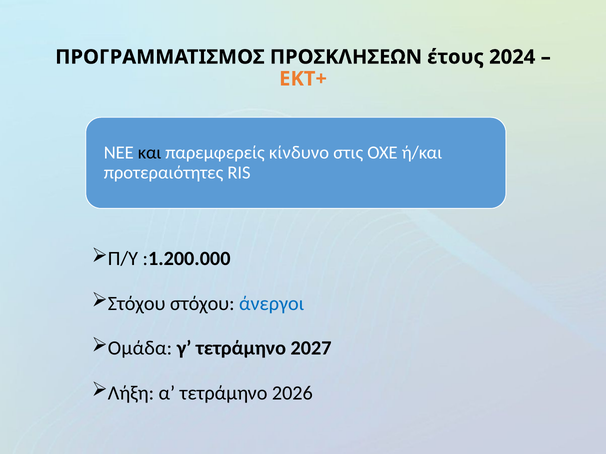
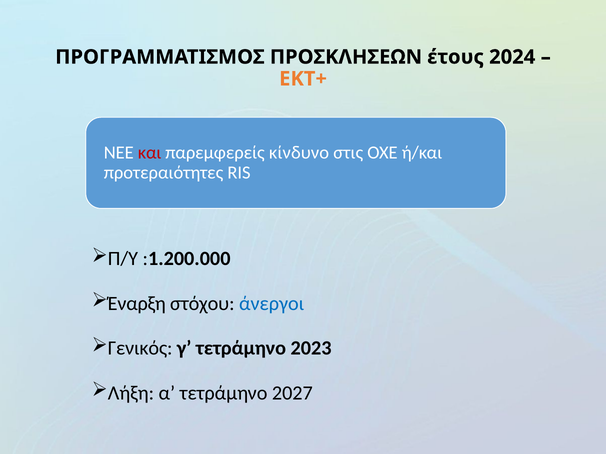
και colour: black -> red (150, 153)
Στόχου: Στόχου -> Έναρξη (137, 304)
Ομάδα: Ομάδα -> Γενικός (140, 349)
2027: 2027 -> 2023 (311, 349)
2026: 2026 -> 2027 (292, 393)
